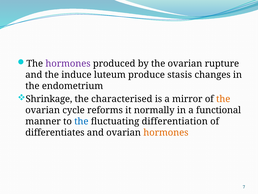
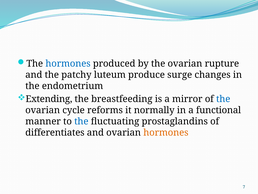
hormones colour: purple -> blue (68, 63)
induce: induce -> patchy (76, 75)
stasis: stasis -> surge (180, 75)
Shrinkage: Shrinkage -> Extending (49, 99)
characterised: characterised -> breastfeeding (122, 99)
the colour: orange -> blue (223, 99)
differentiation: differentiation -> prostaglandins (175, 121)
